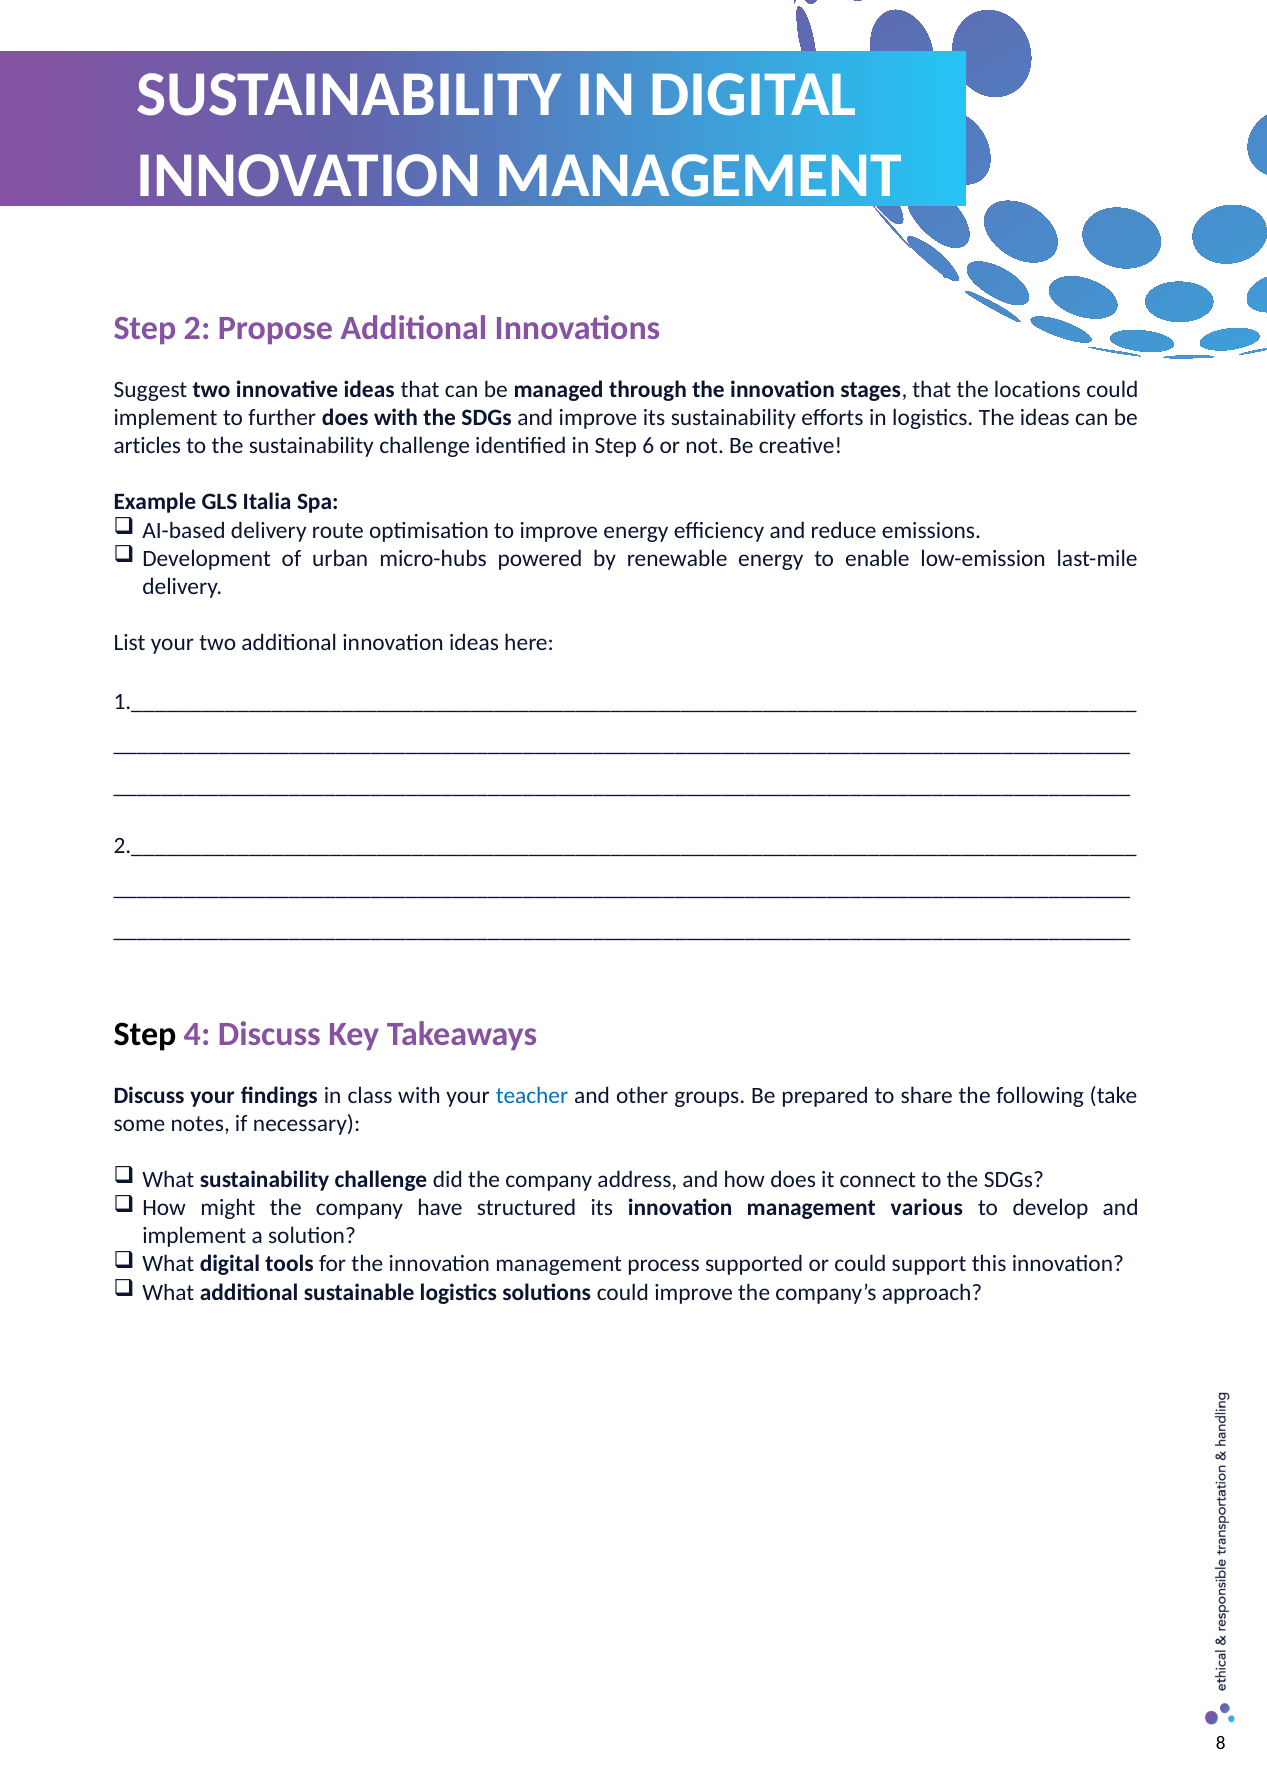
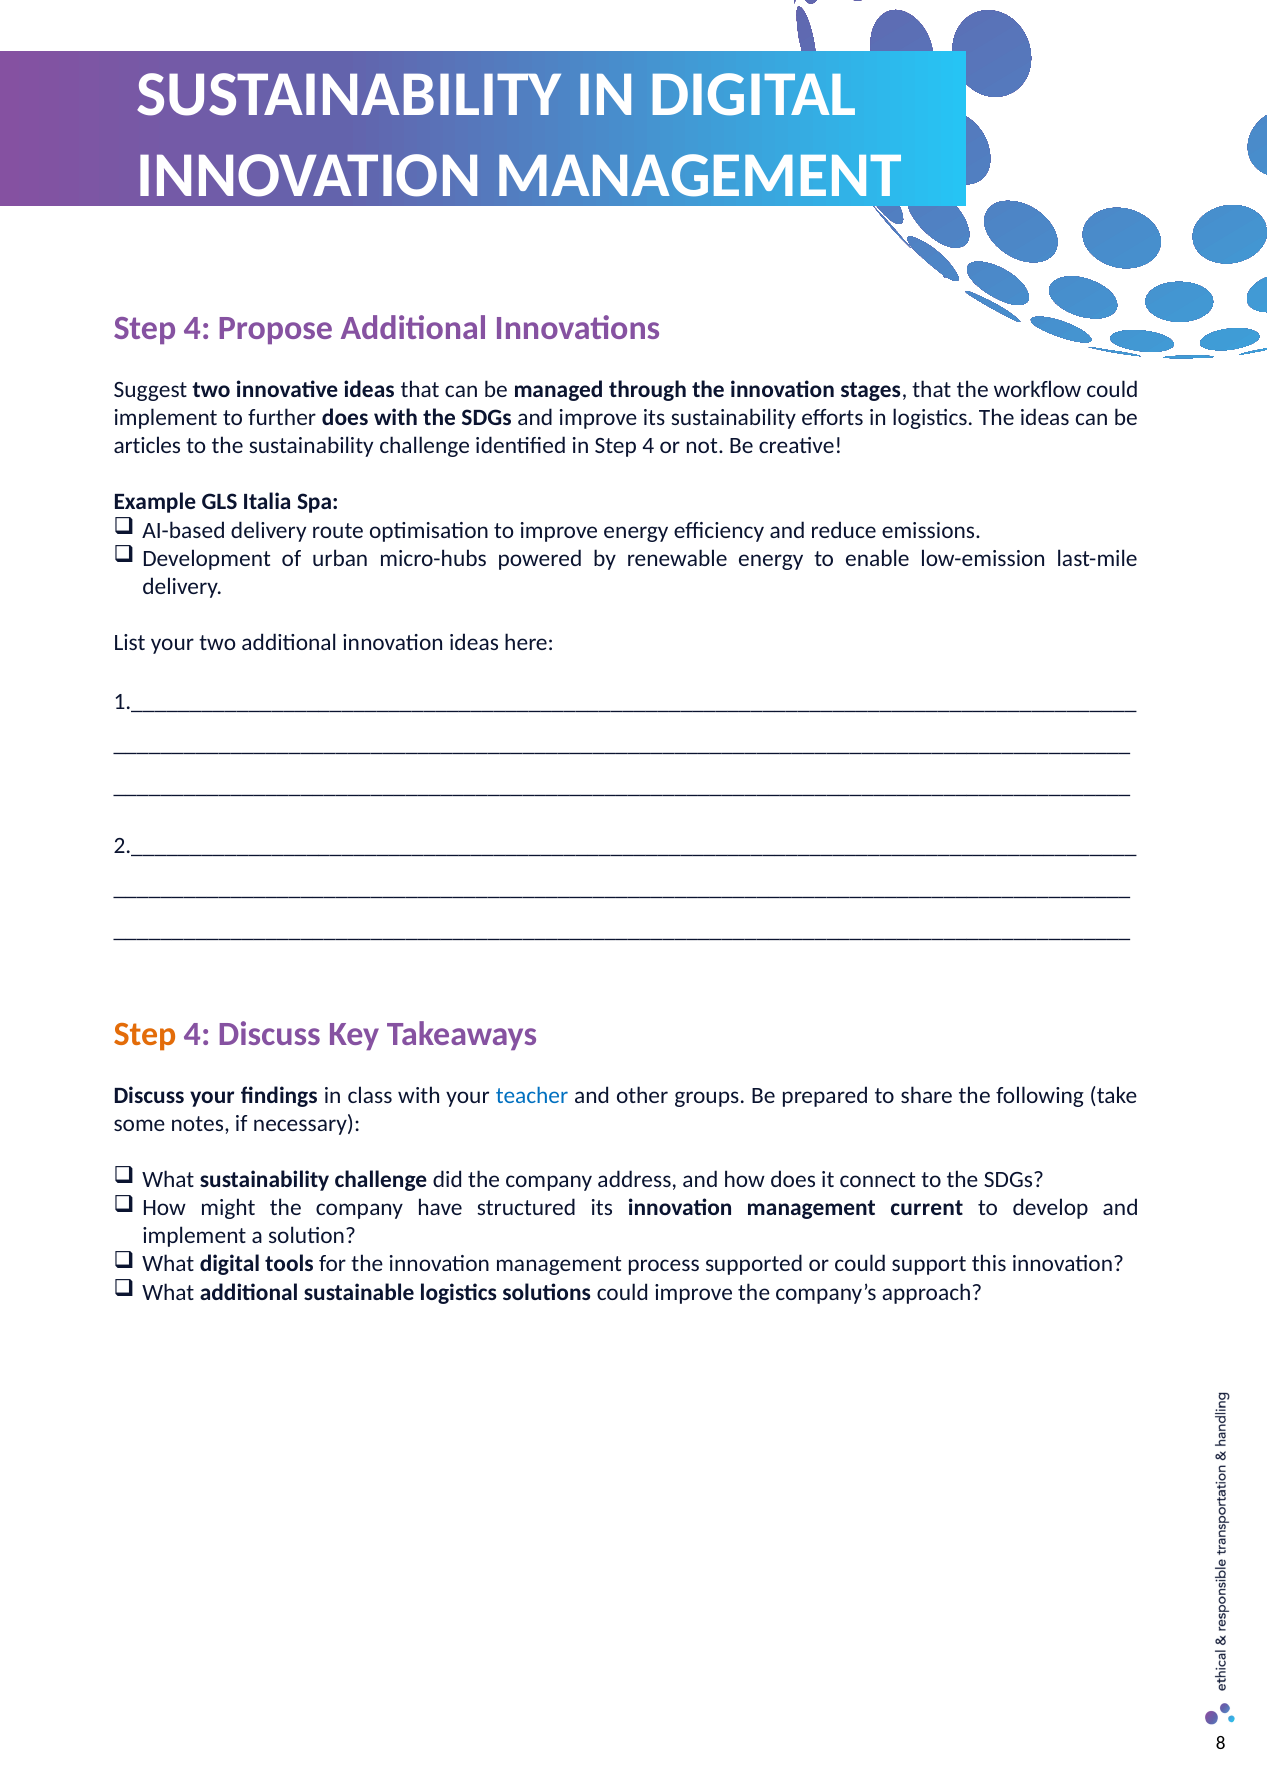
2: 2 -> 4 (197, 328)
locations: locations -> workflow (1038, 390)
in Step 6: 6 -> 4 (648, 446)
Step colour: black -> orange (145, 1034)
various: various -> current (927, 1209)
